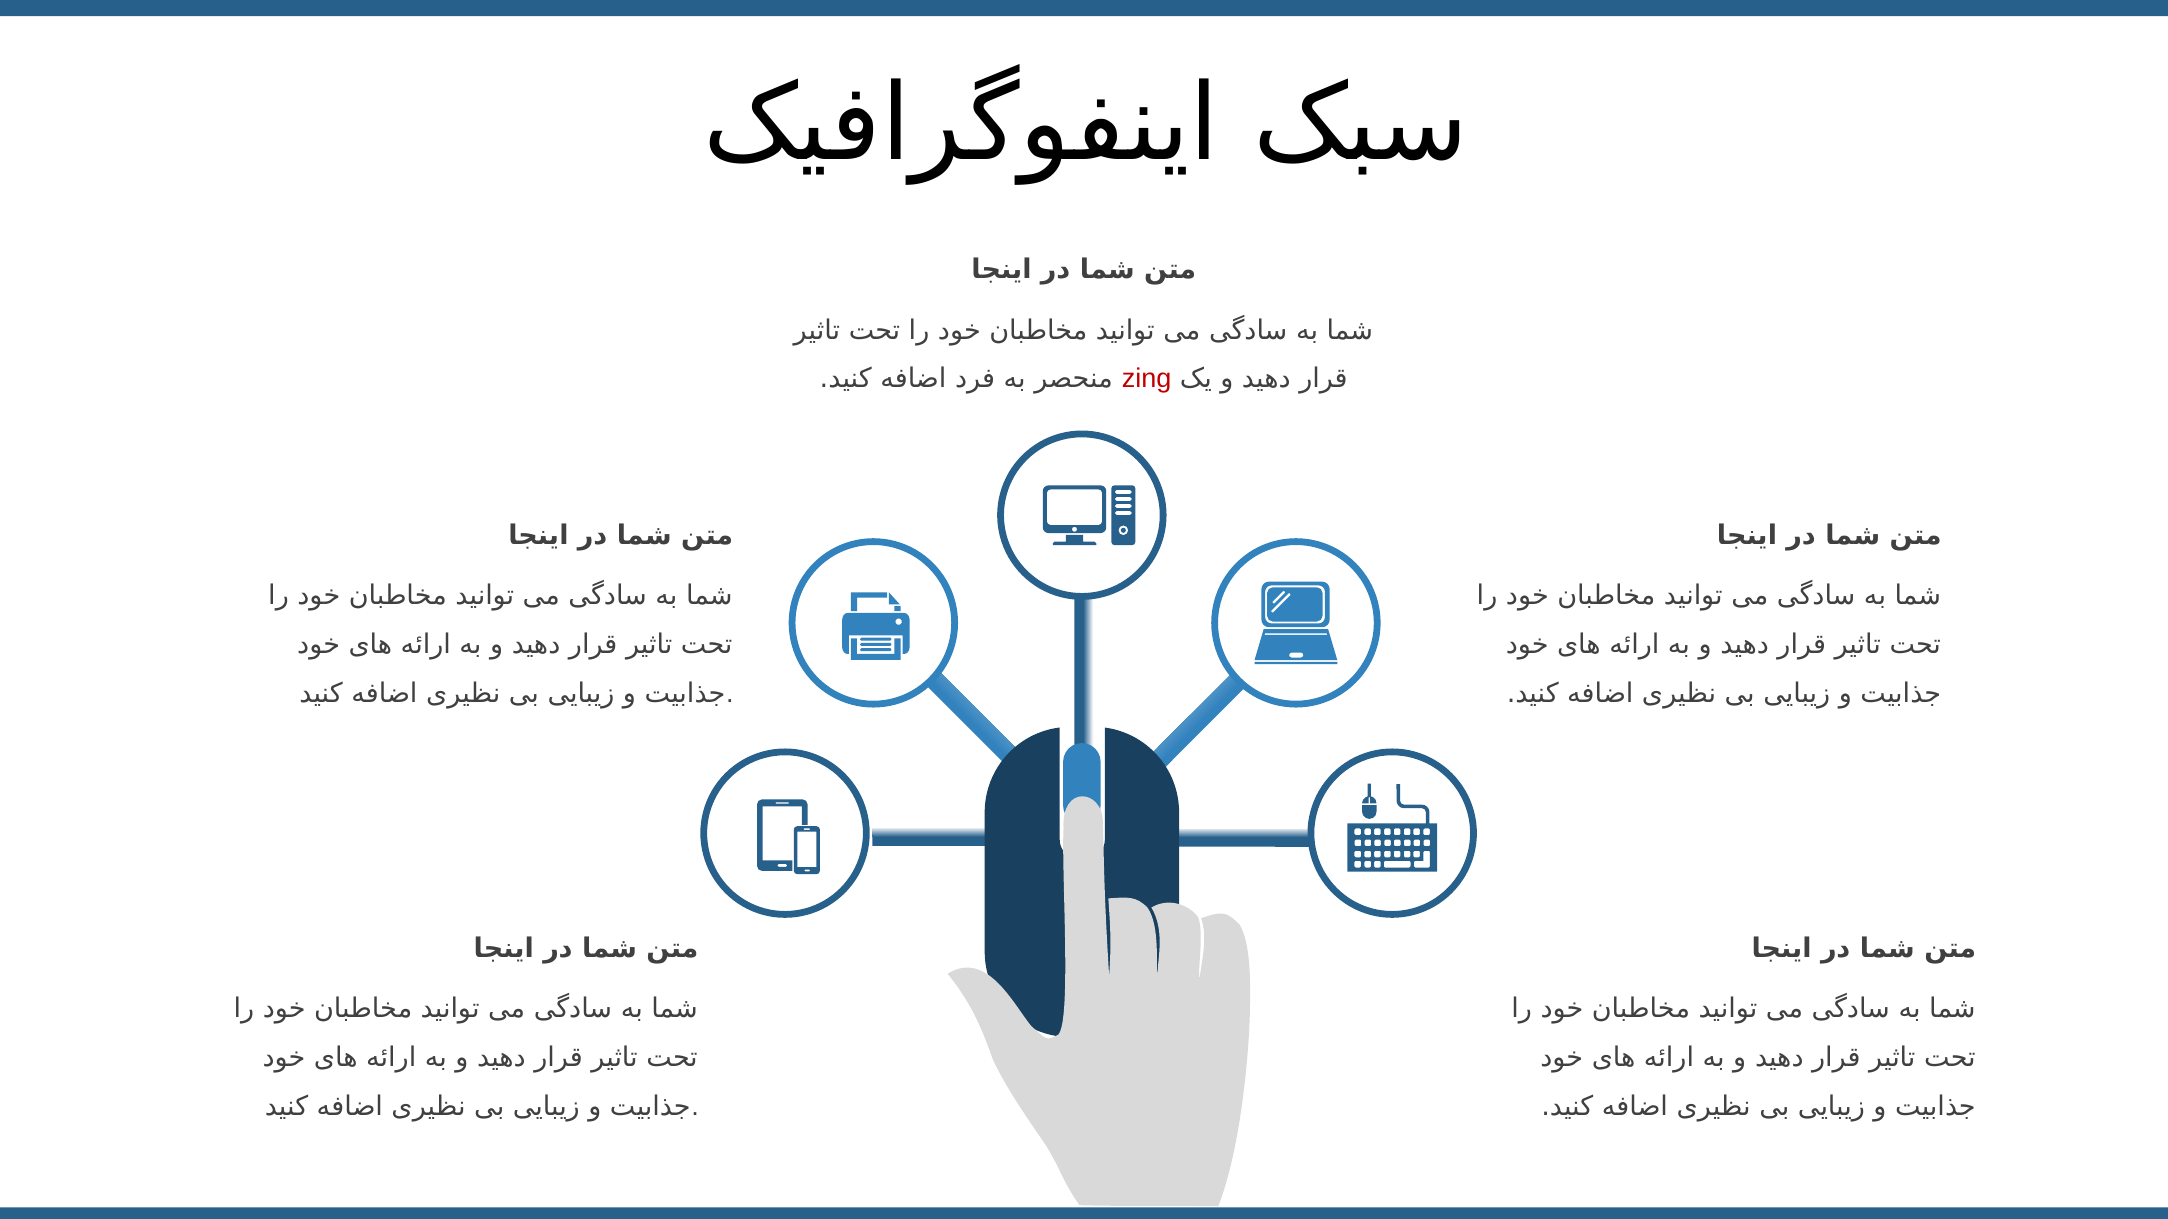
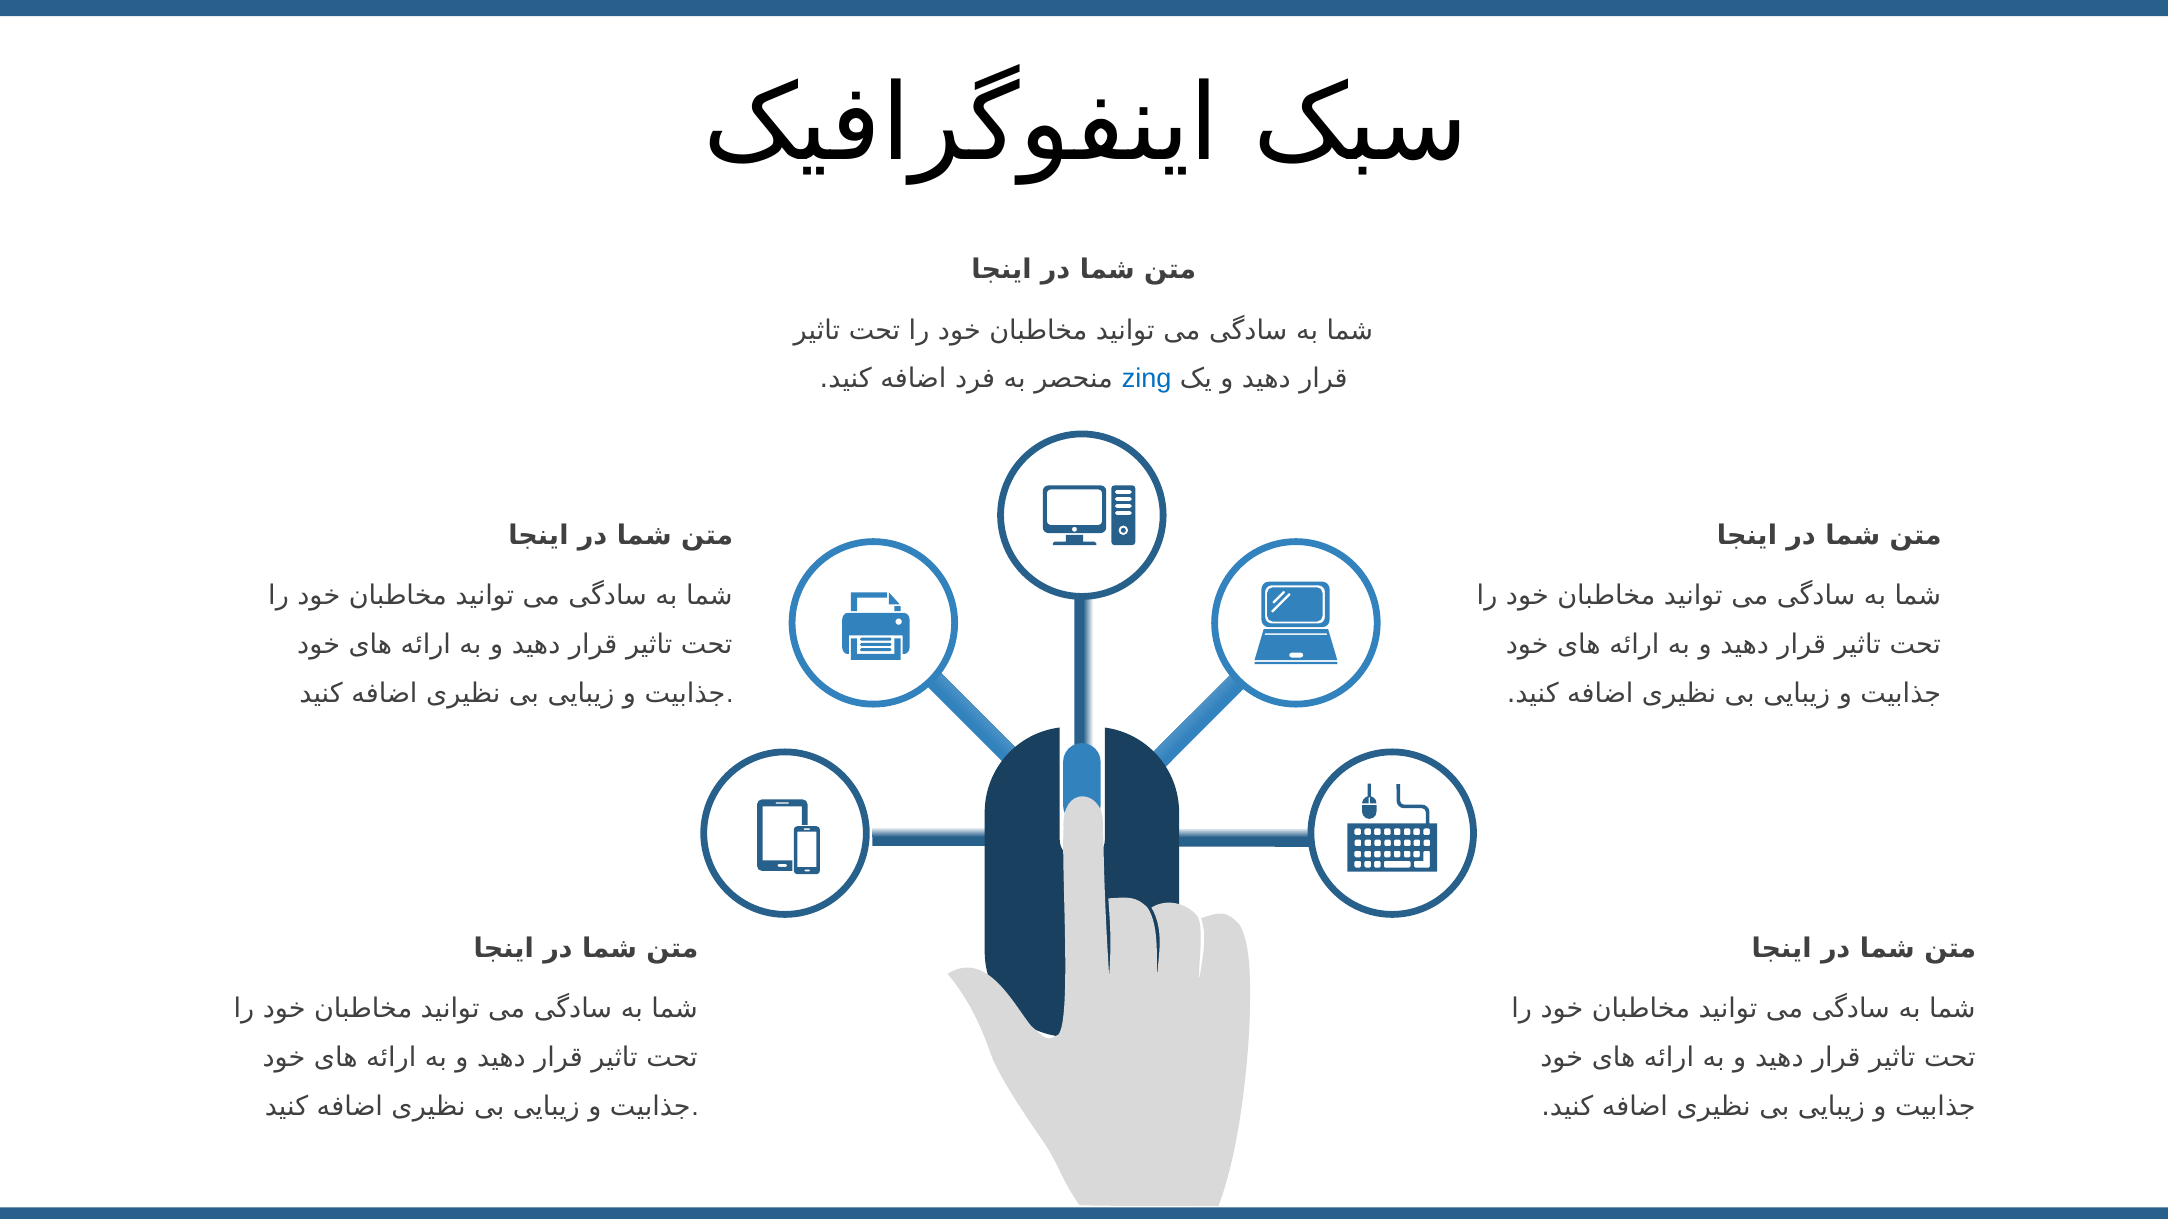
zing colour: red -> blue (1147, 379)
